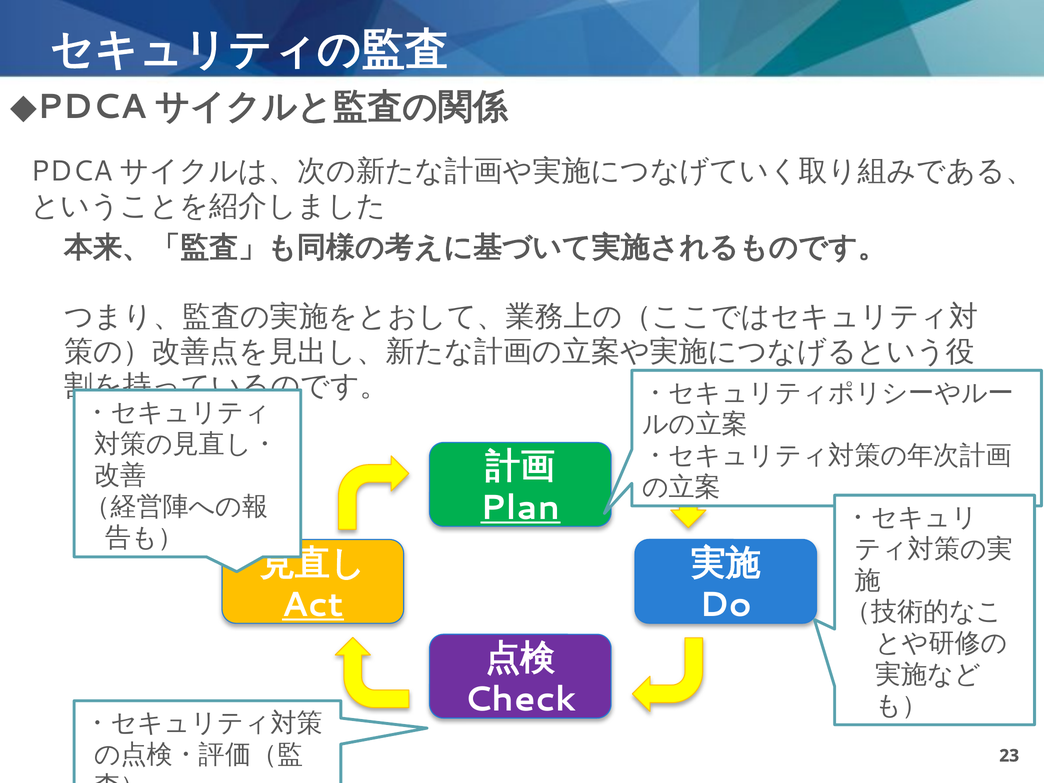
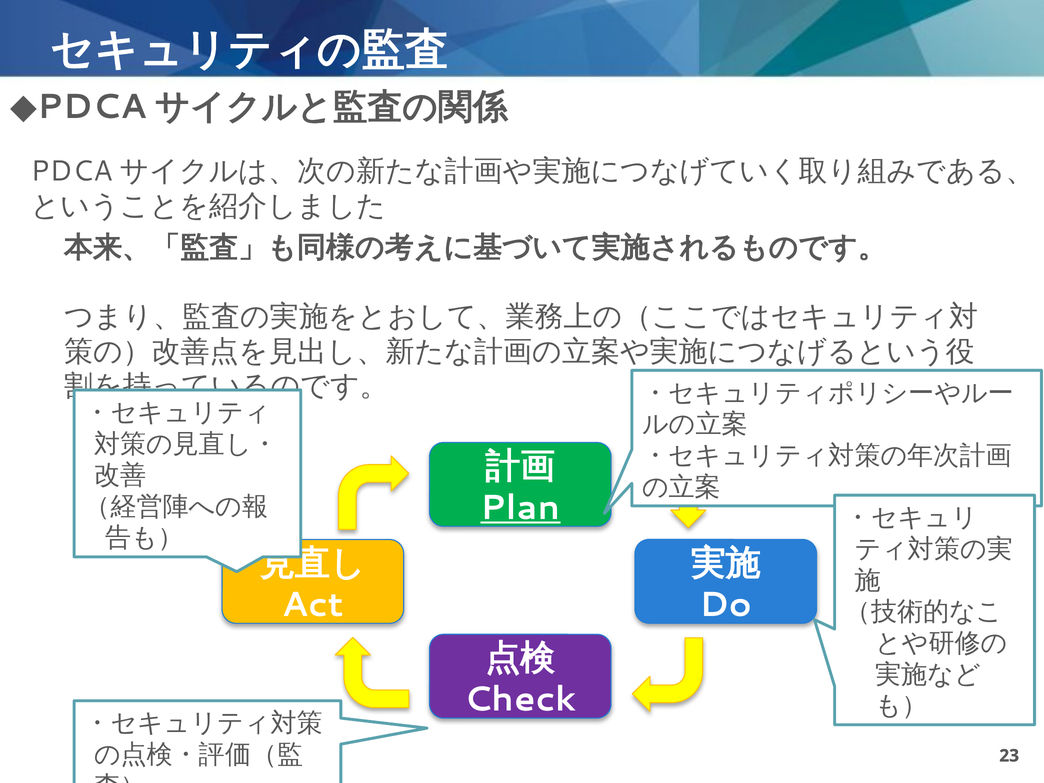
Act underline: present -> none (313, 605)
